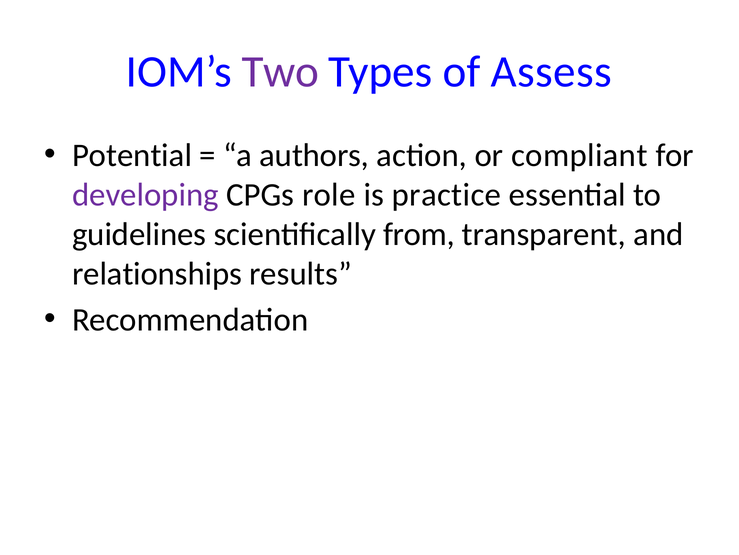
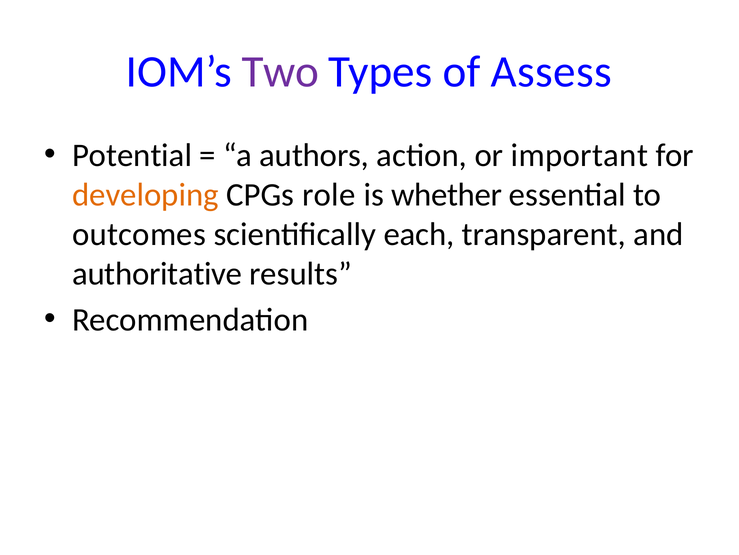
compliant: compliant -> important (579, 155)
developing colour: purple -> orange (145, 194)
practice: practice -> whether (447, 194)
guidelines: guidelines -> outcomes (139, 234)
from: from -> each (419, 234)
relationships: relationships -> authoritative (157, 273)
